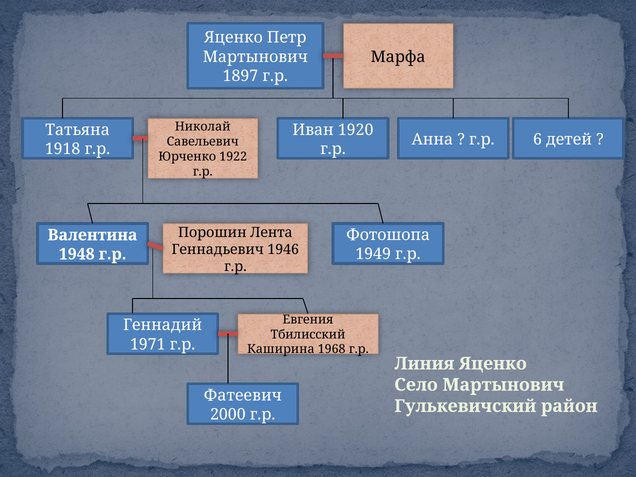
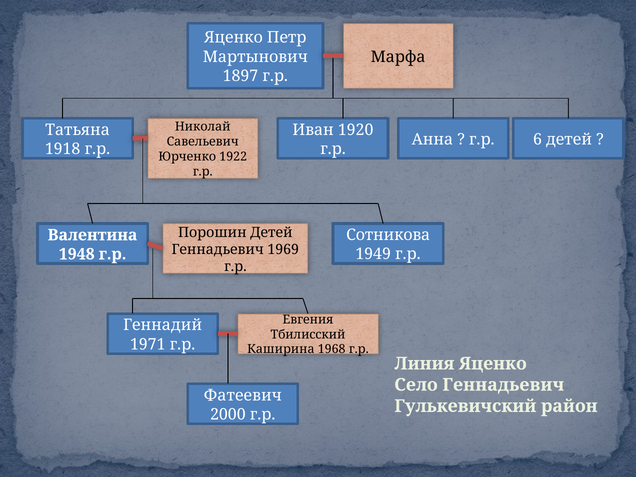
Порошин Лента: Лента -> Детей (271, 233)
Фотошопа: Фотошопа -> Сотникова (388, 235)
1946: 1946 -> 1969 (283, 249)
Село Мартынович: Мартынович -> Геннадьевич (503, 385)
